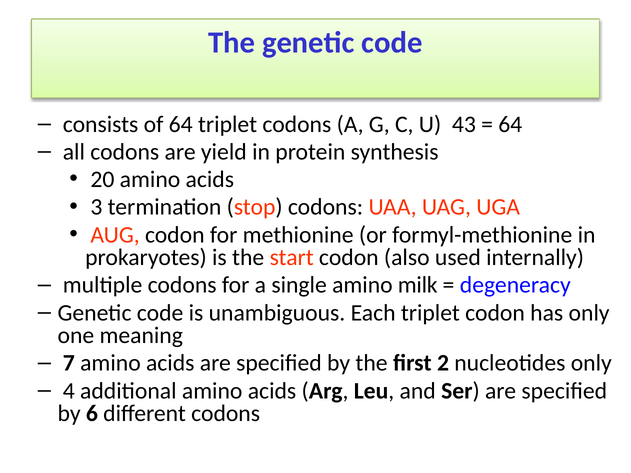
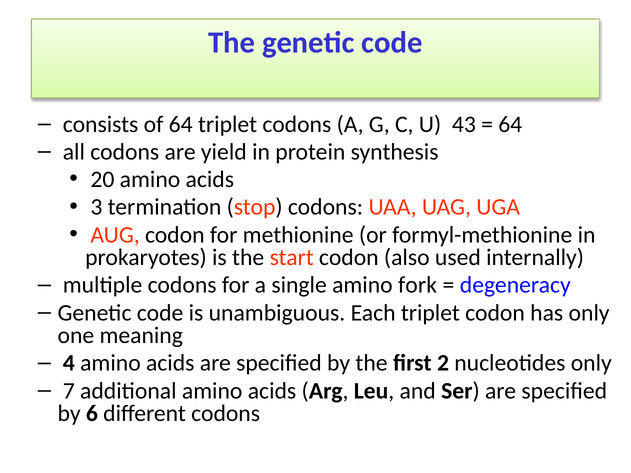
milk: milk -> fork (418, 285)
7: 7 -> 4 (69, 363)
4: 4 -> 7 (69, 391)
